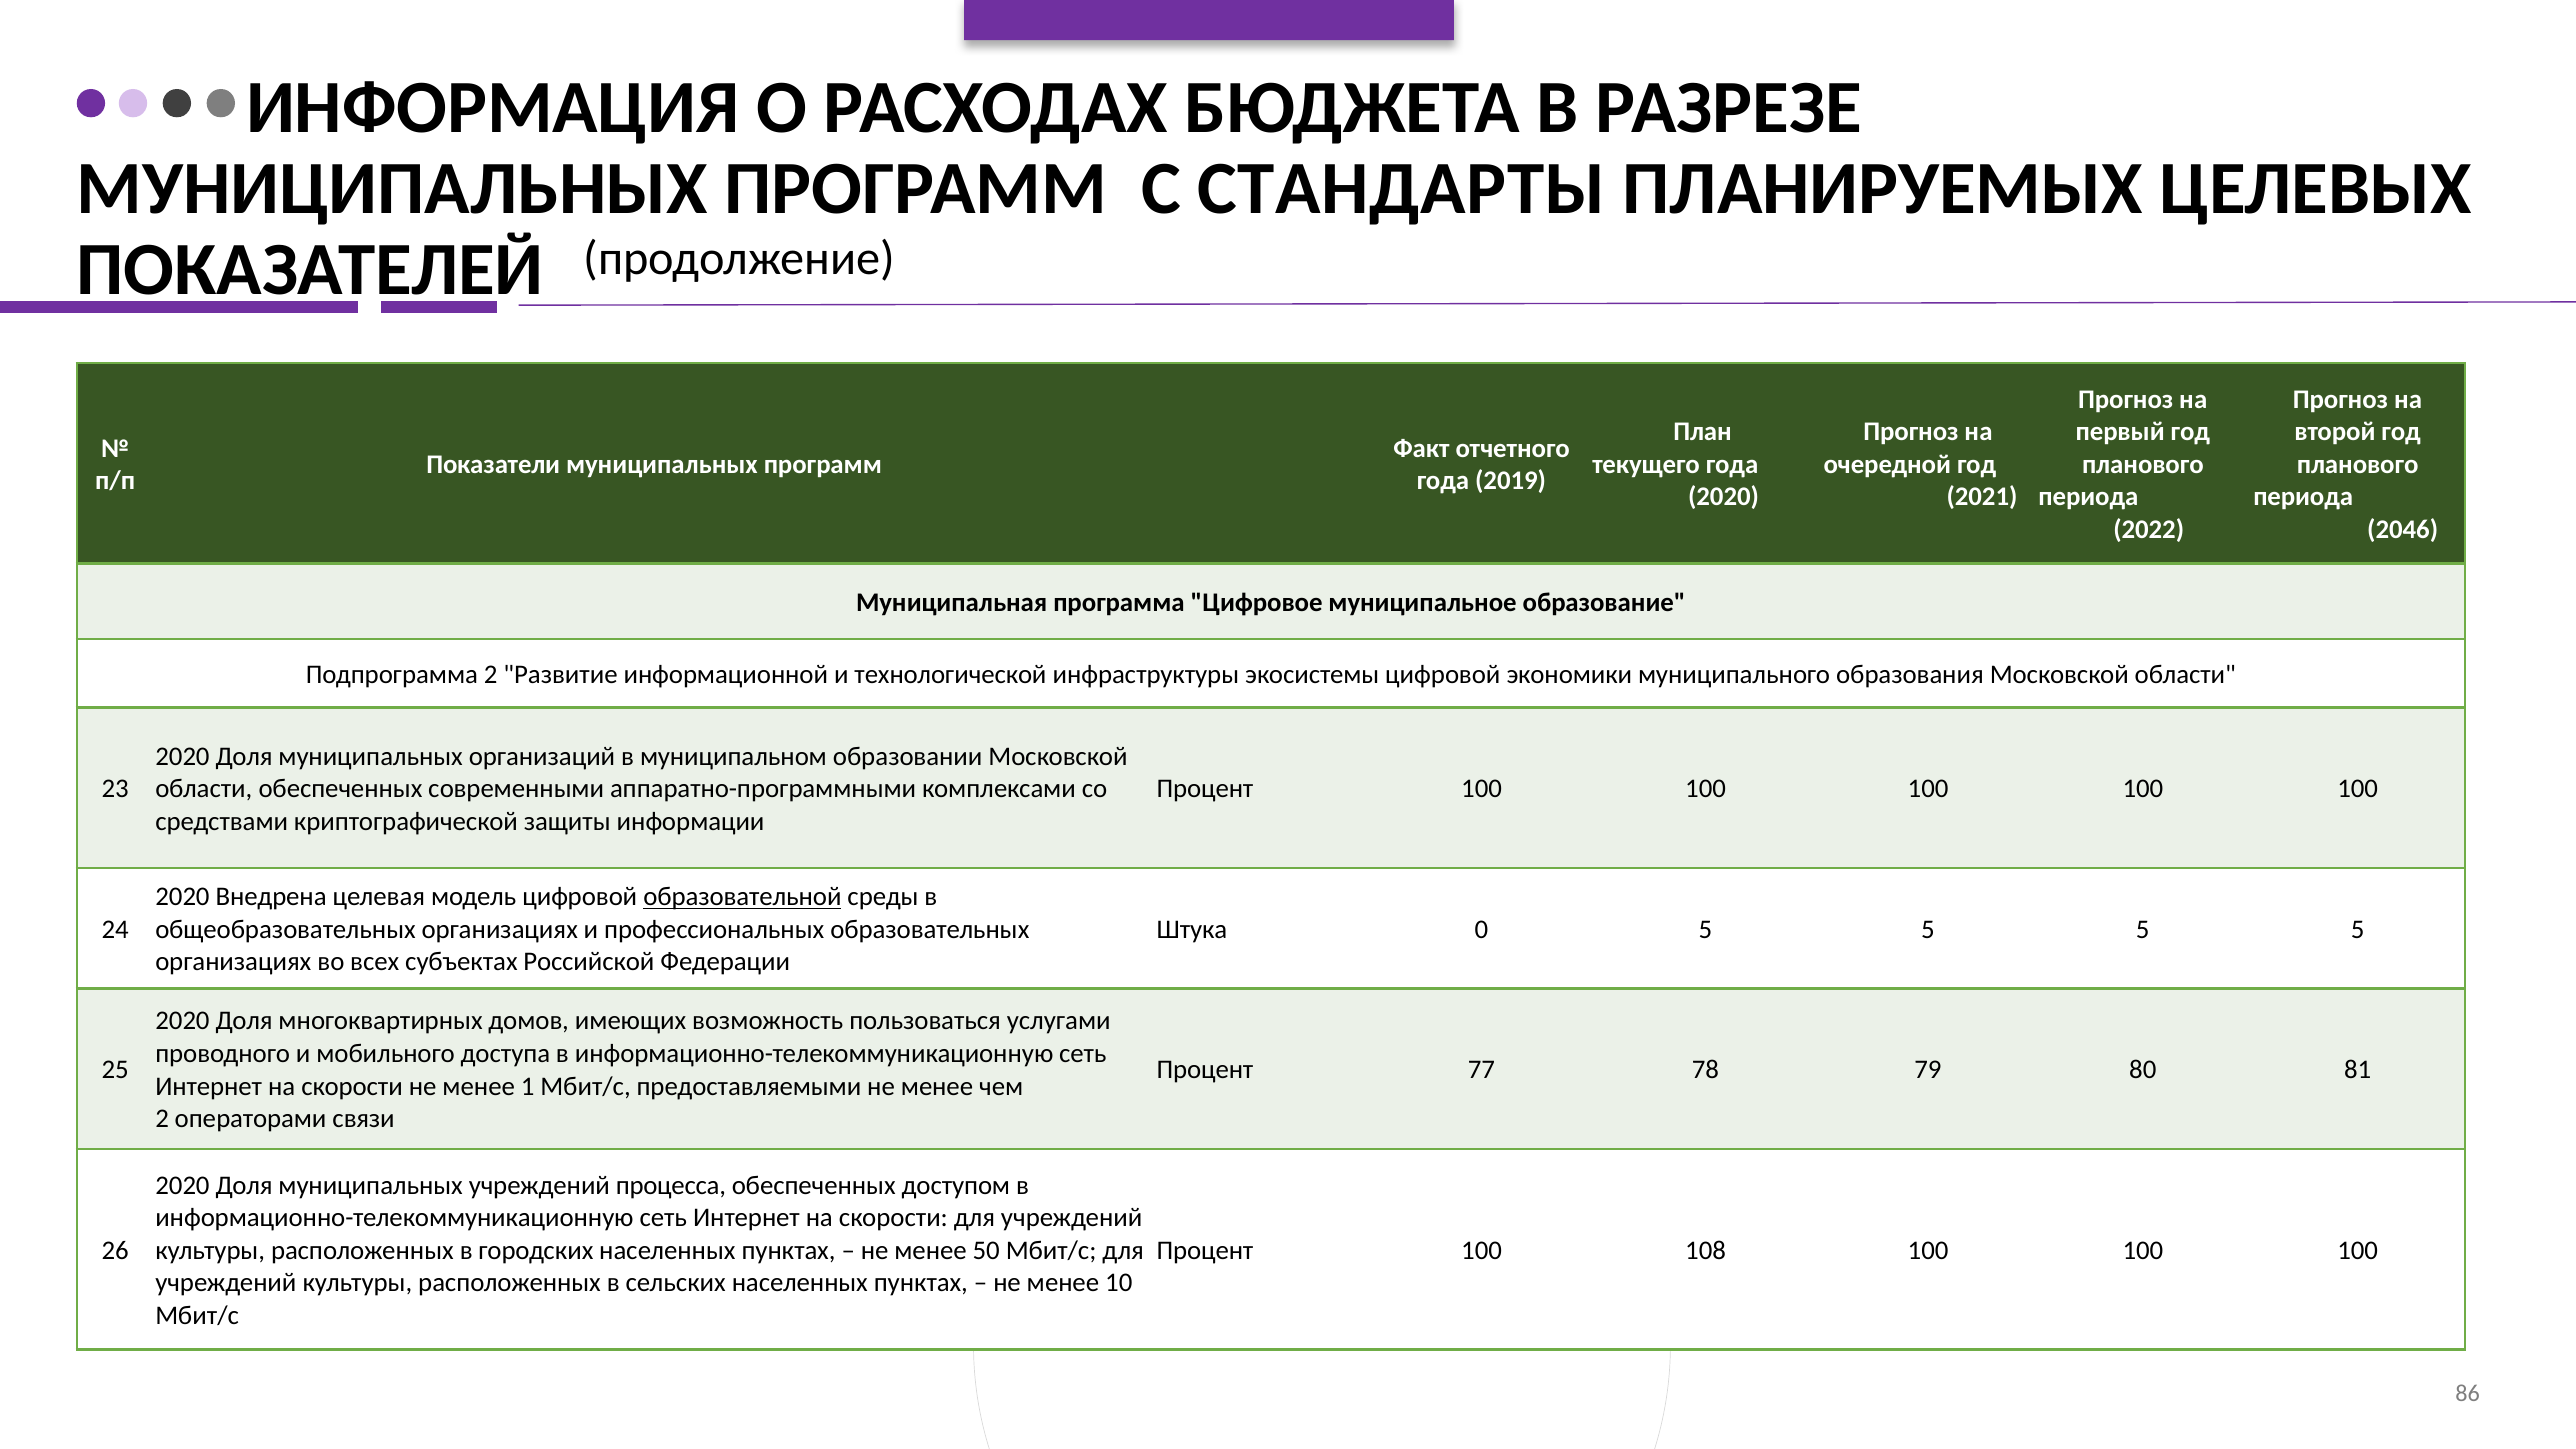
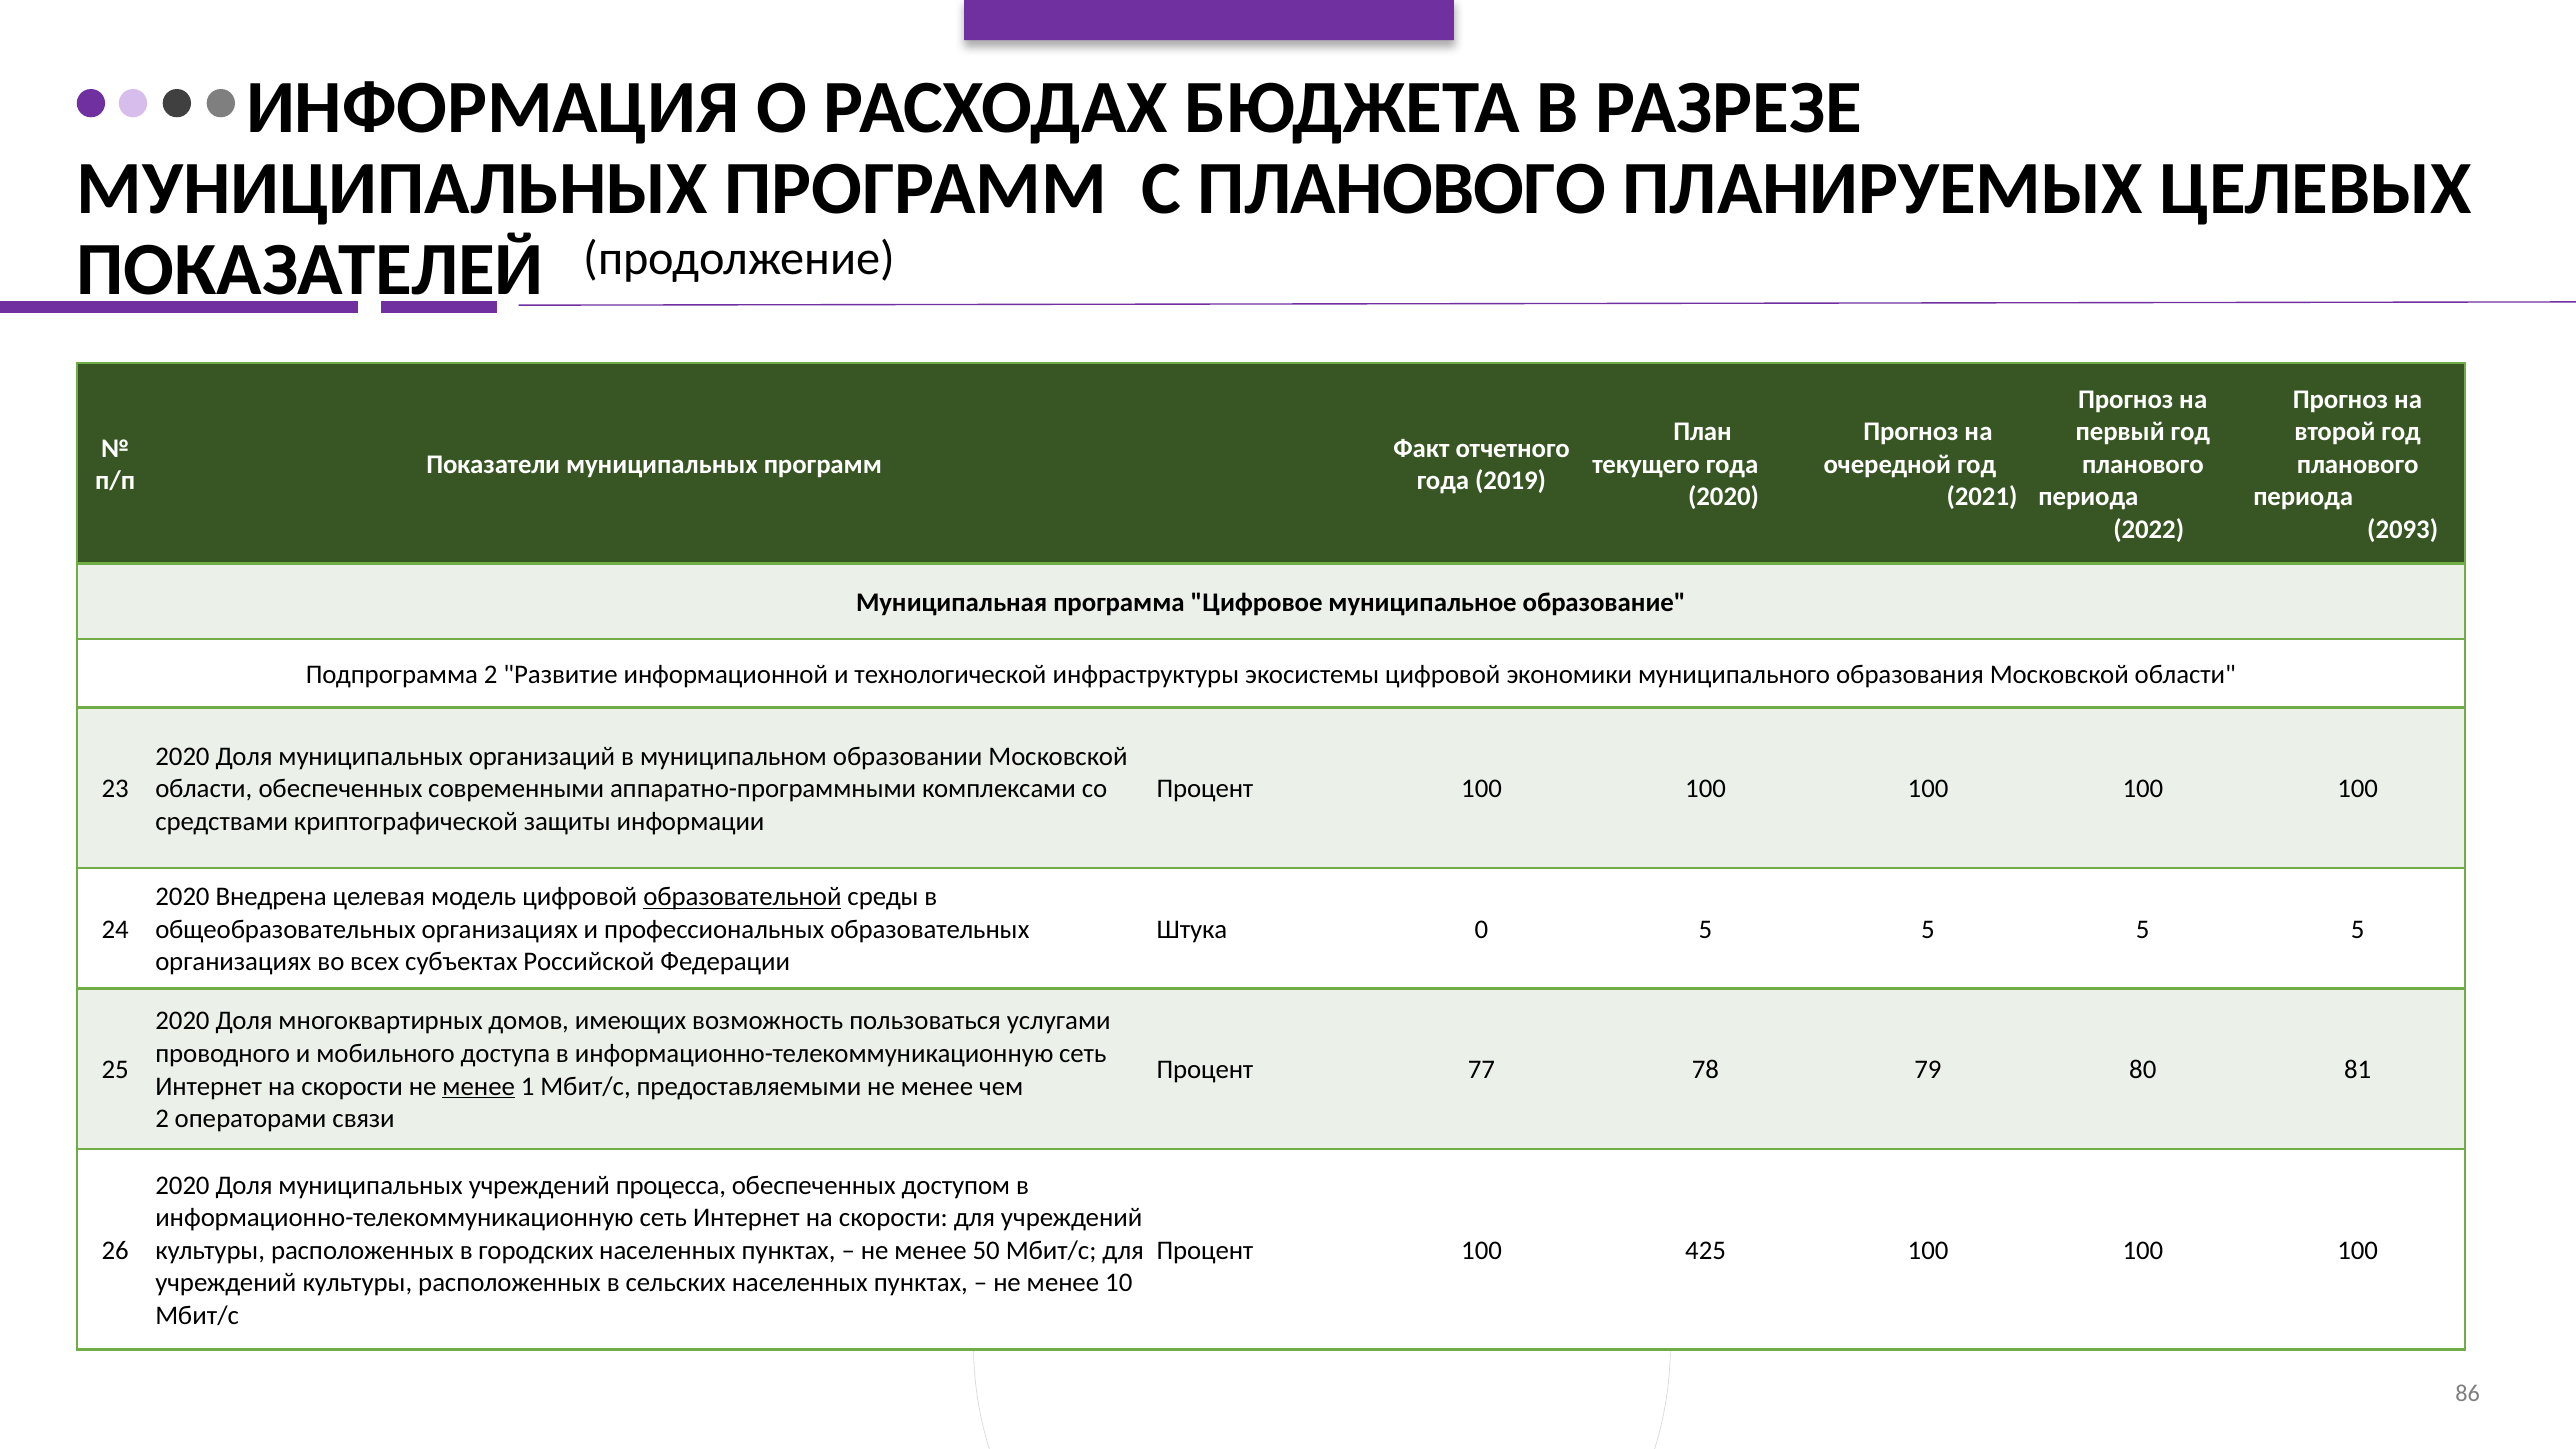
С СТАНДАРТЫ: СТАНДАРТЫ -> ПЛАНОВОГО (1402, 189)
2046: 2046 -> 2093 (2403, 530)
менее underline: none -> present (479, 1086)
108: 108 -> 425 (1706, 1250)
